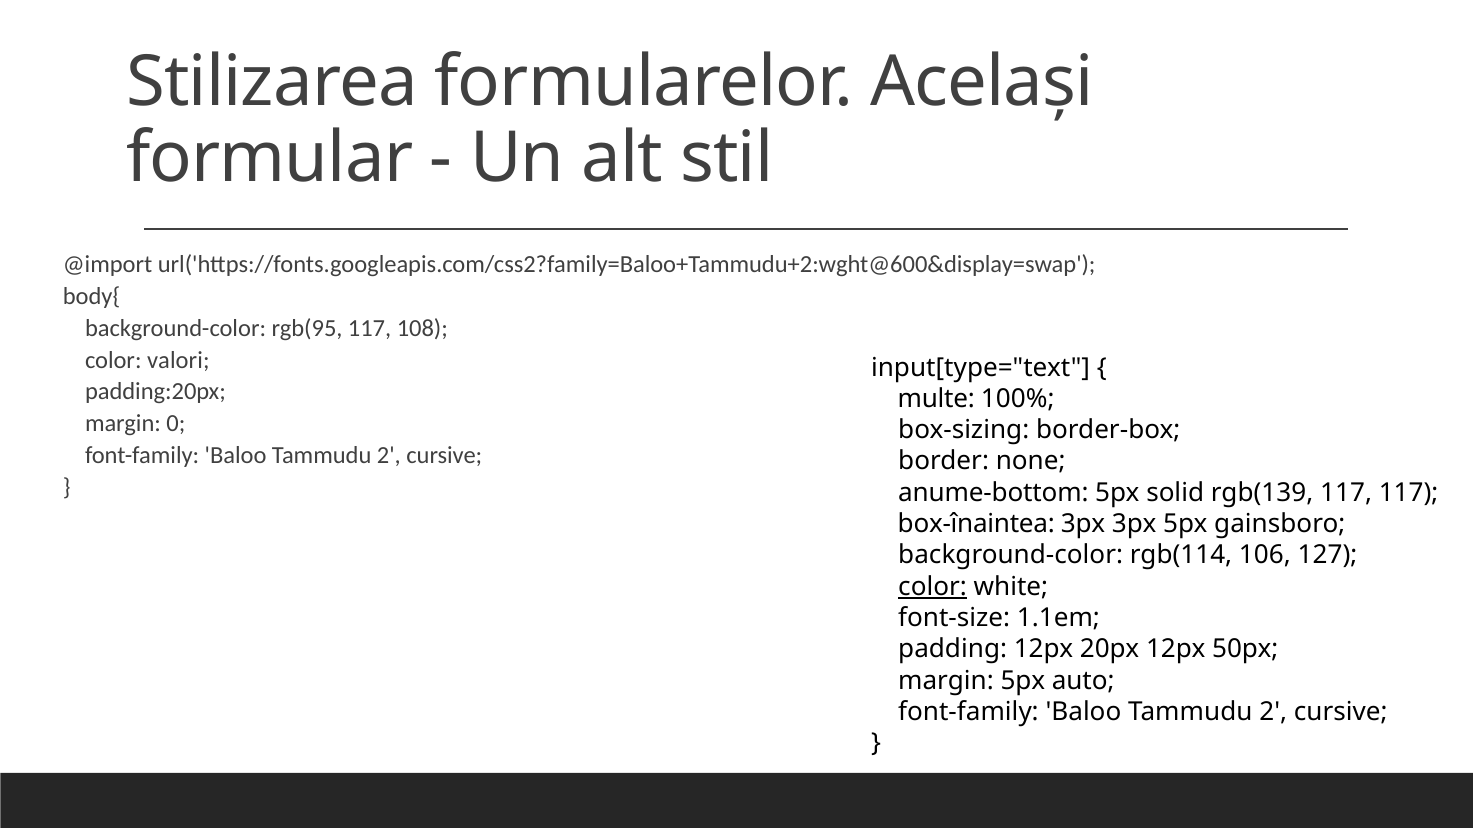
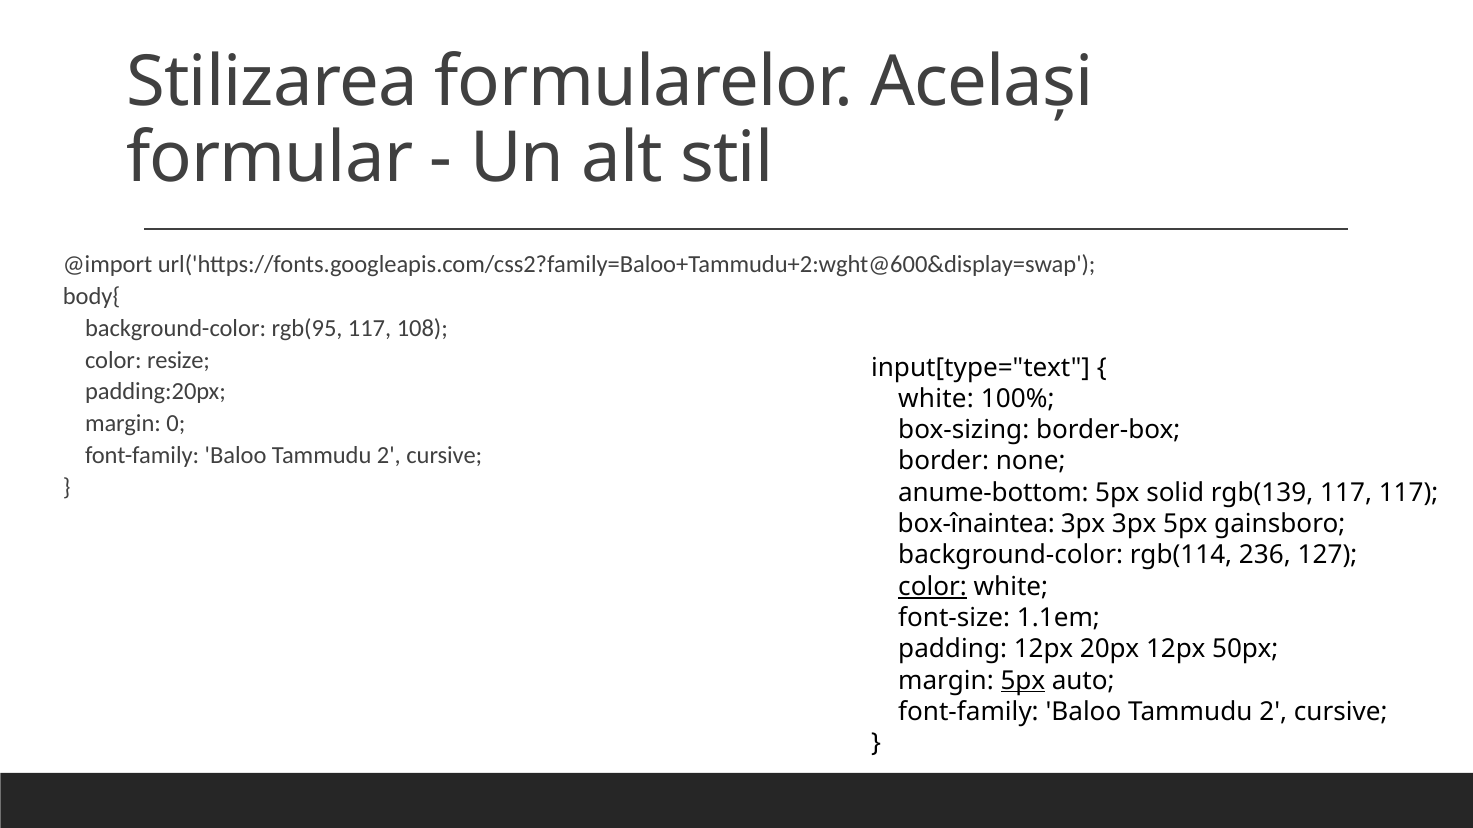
valori: valori -> resize (178, 360)
multe: multe -> white (936, 399)
106: 106 -> 236 (1265, 556)
5px underline: none -> present (1023, 681)
